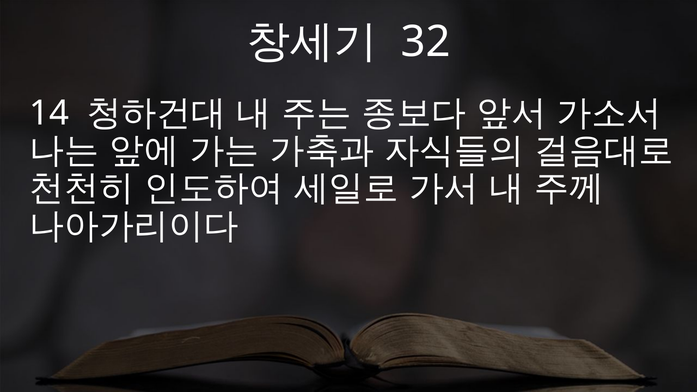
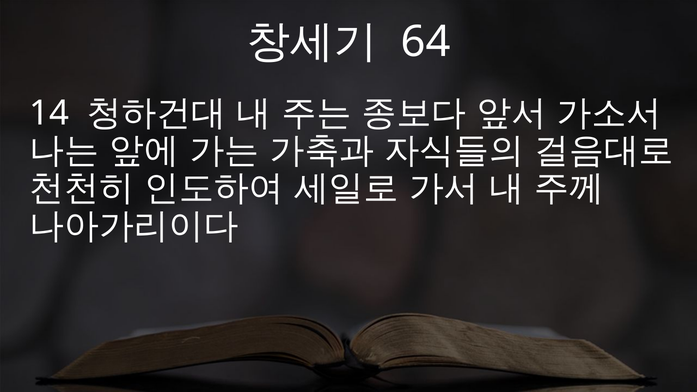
32: 32 -> 64 (426, 42)
